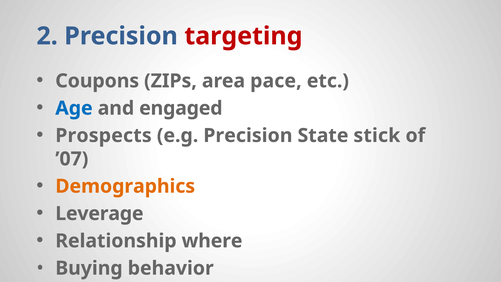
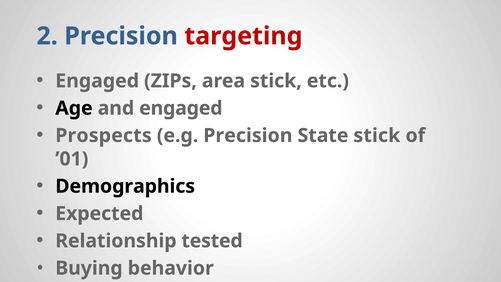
Coupons: Coupons -> Engaged (97, 81)
area pace: pace -> stick (276, 81)
Age colour: blue -> black (74, 108)
’07: ’07 -> ’01 (72, 159)
Demographics colour: orange -> black (125, 186)
Leverage: Leverage -> Expected (99, 213)
where: where -> tested (212, 241)
